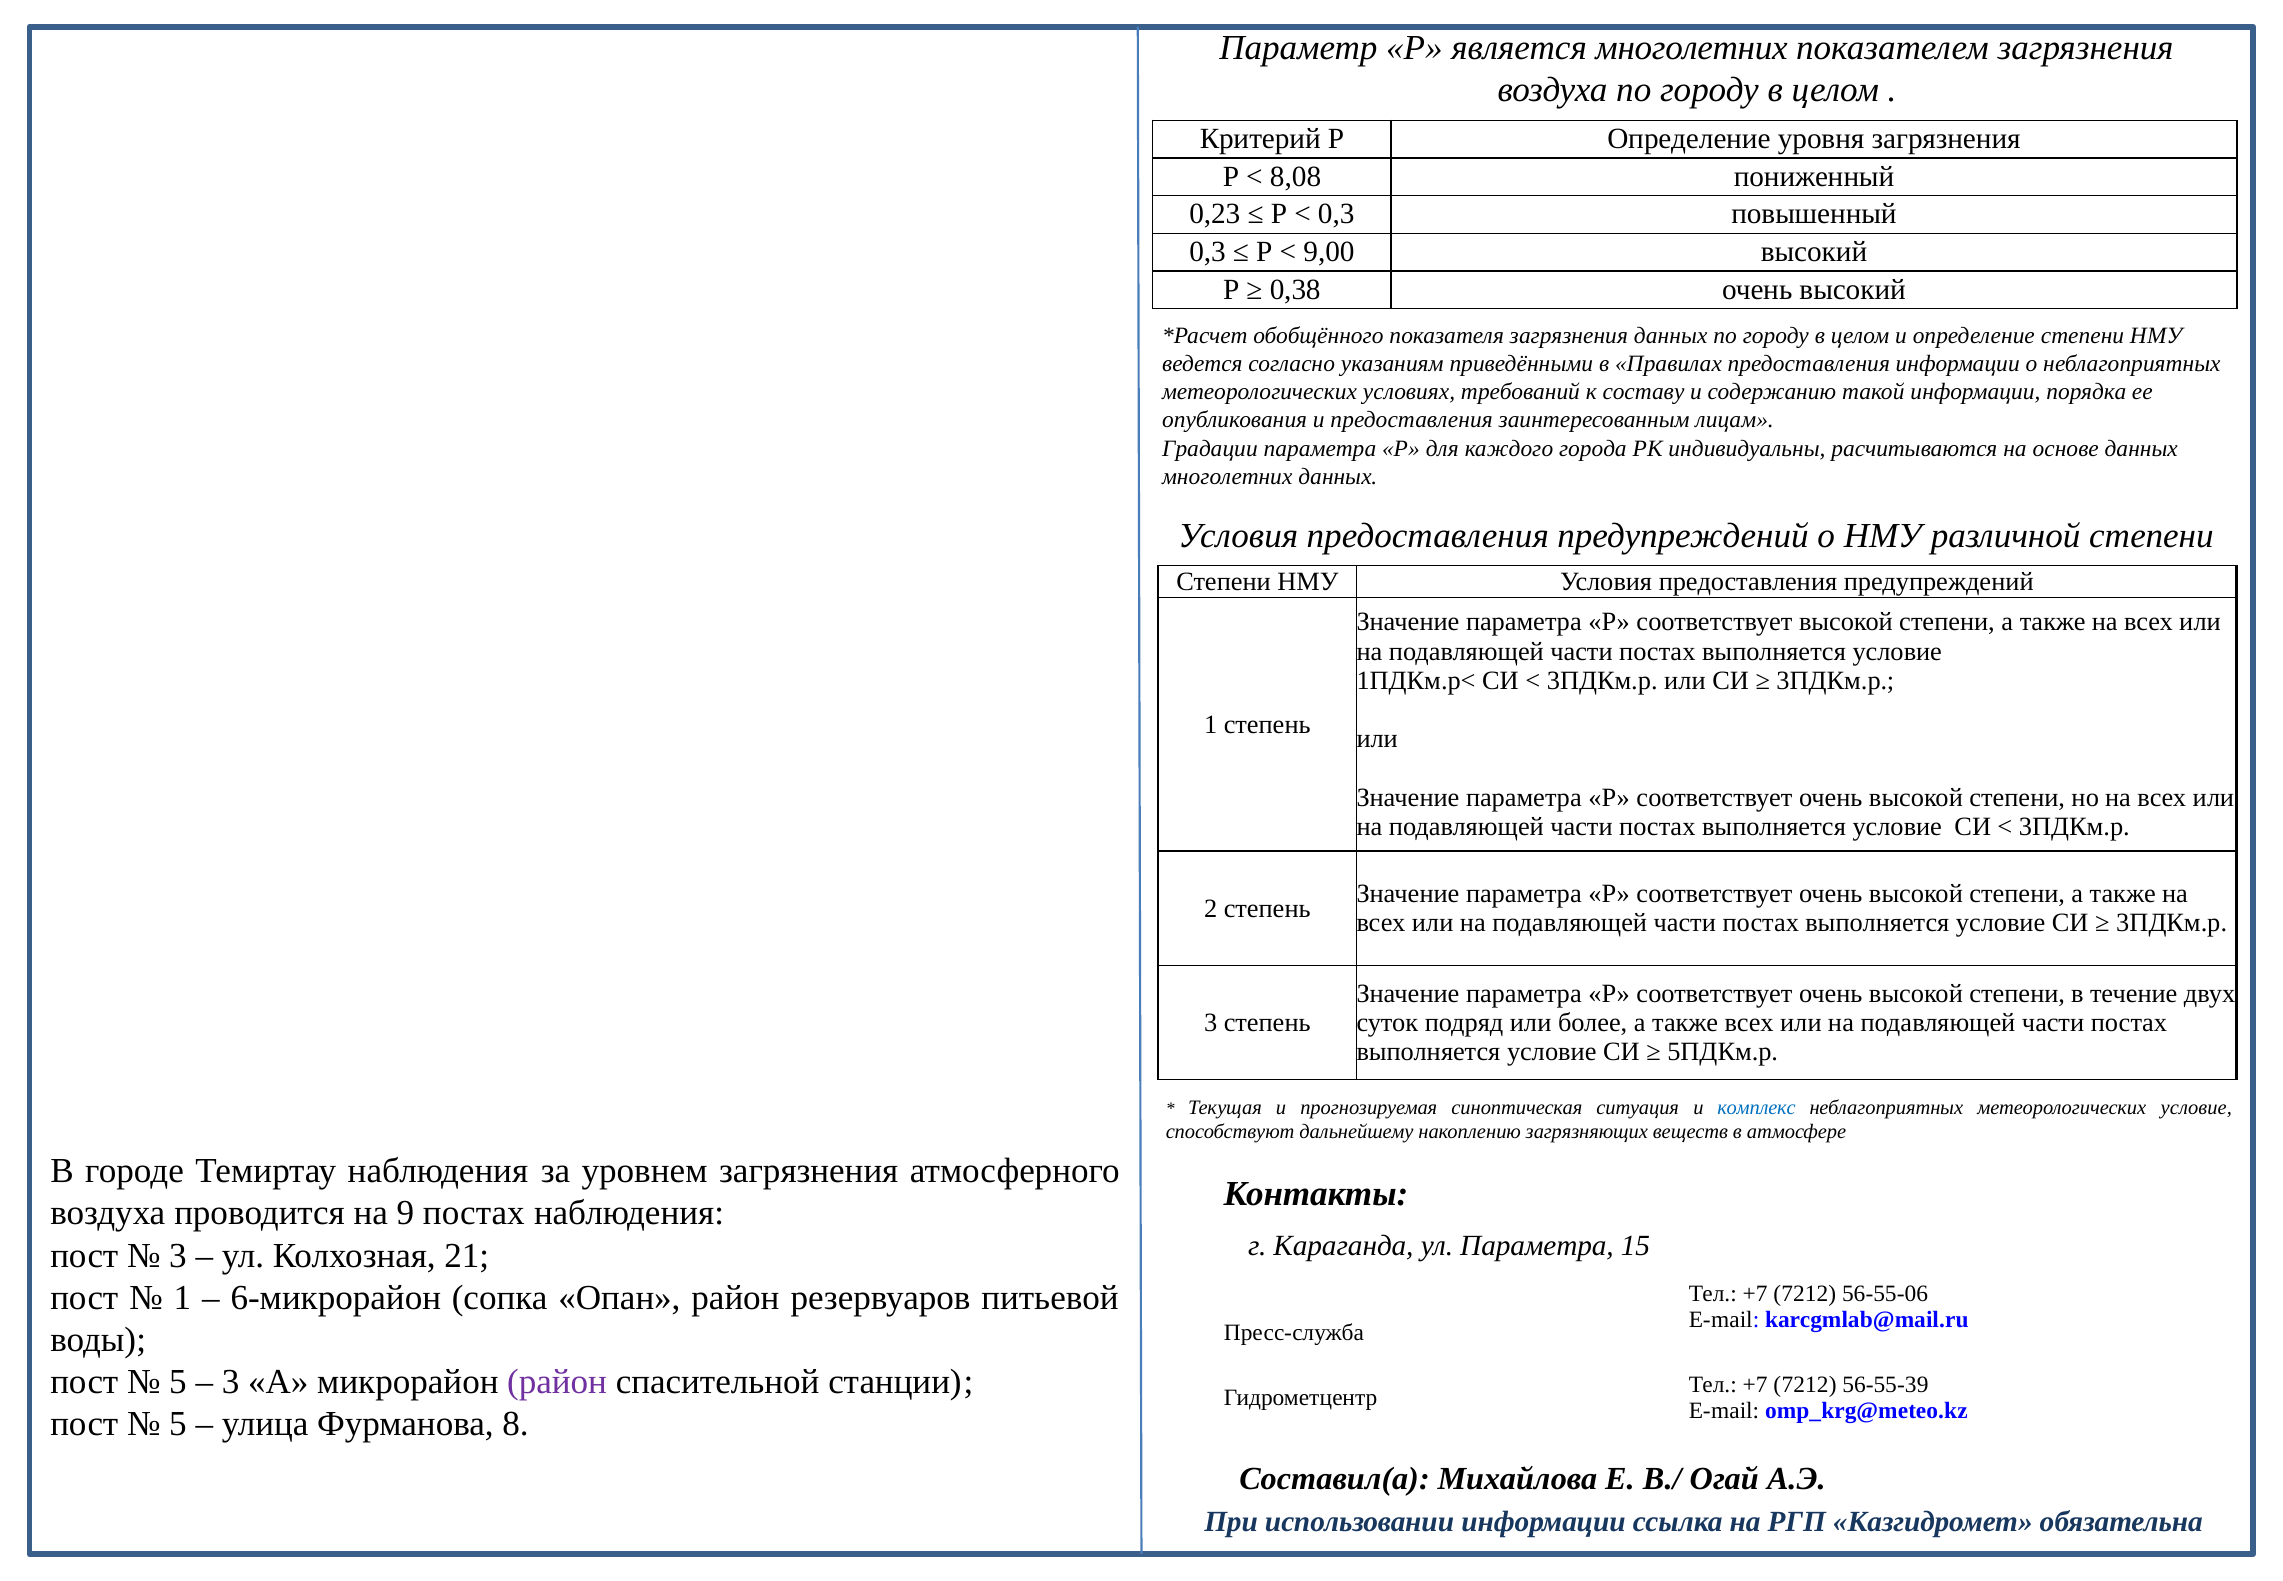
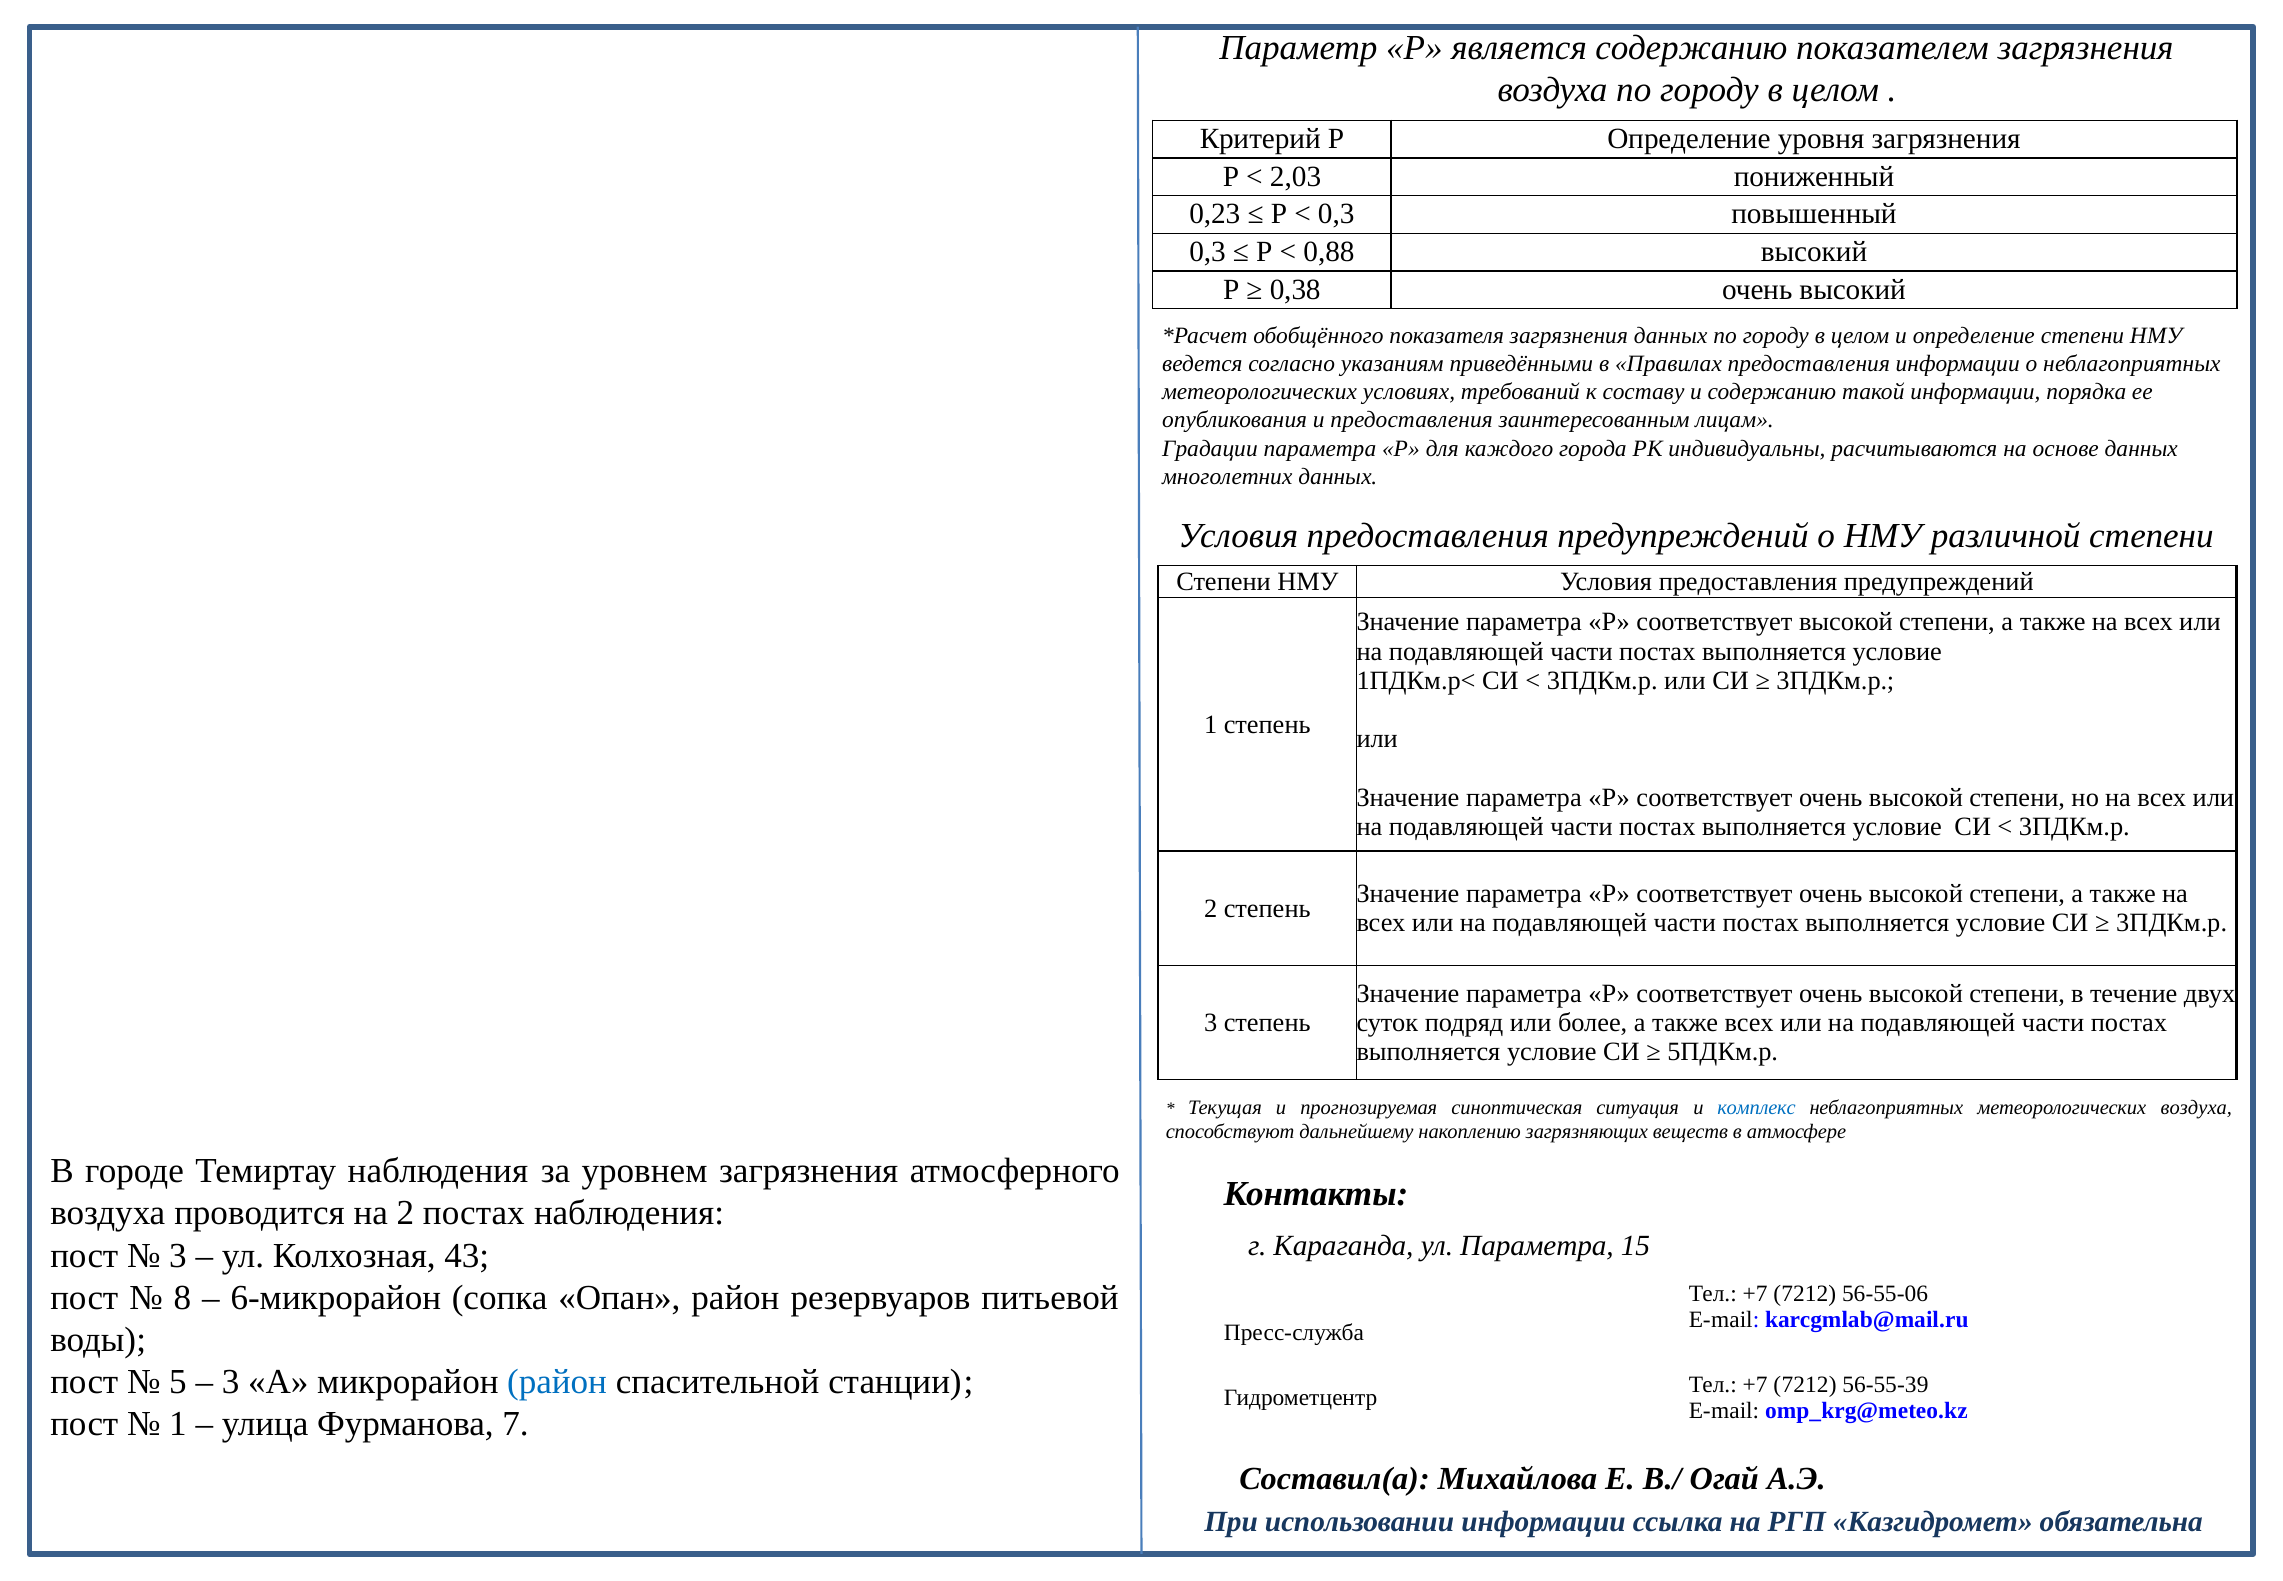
является многолетних: многолетних -> содержанию (1691, 48)
8,08: 8,08 -> 2,03 (1296, 177)
9,00: 9,00 -> 0,88 (1329, 252)
метеорологических условие: условие -> воздуха (2196, 1107)
на 9: 9 -> 2 (405, 1213)
21: 21 -> 43 (467, 1255)
1: 1 -> 8 (182, 1297)
район colour: purple -> blue (557, 1382)
5: 5 -> 1 (178, 1424)
8: 8 -> 7 (516, 1424)
